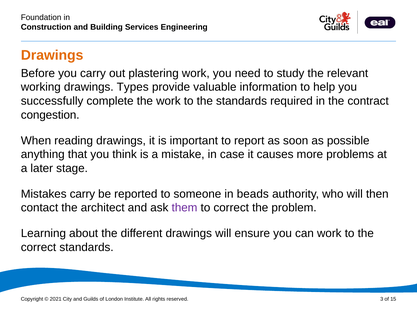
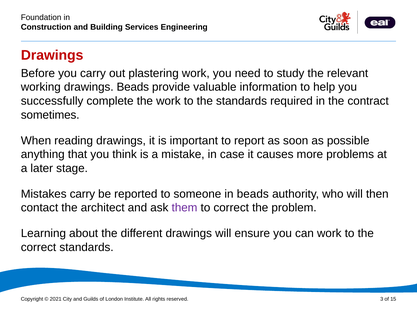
Drawings colour: orange -> red (52, 55)
drawings Types: Types -> Beads (133, 87)
congestion: congestion -> sometimes (50, 115)
